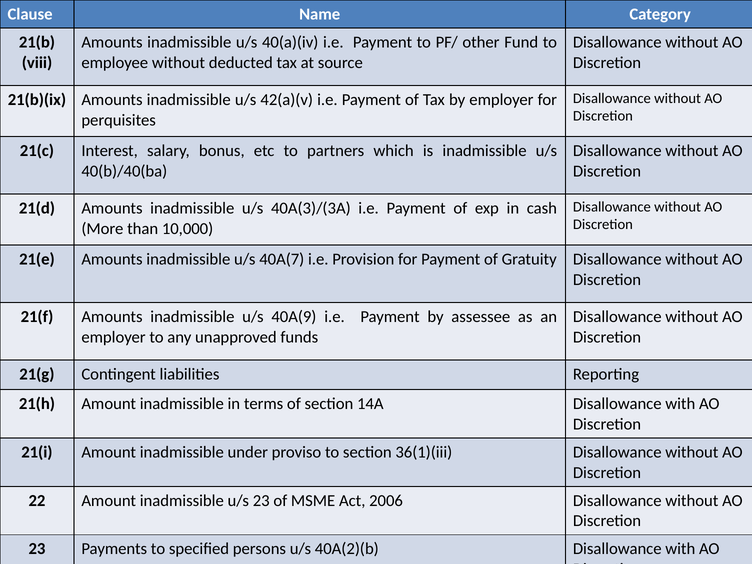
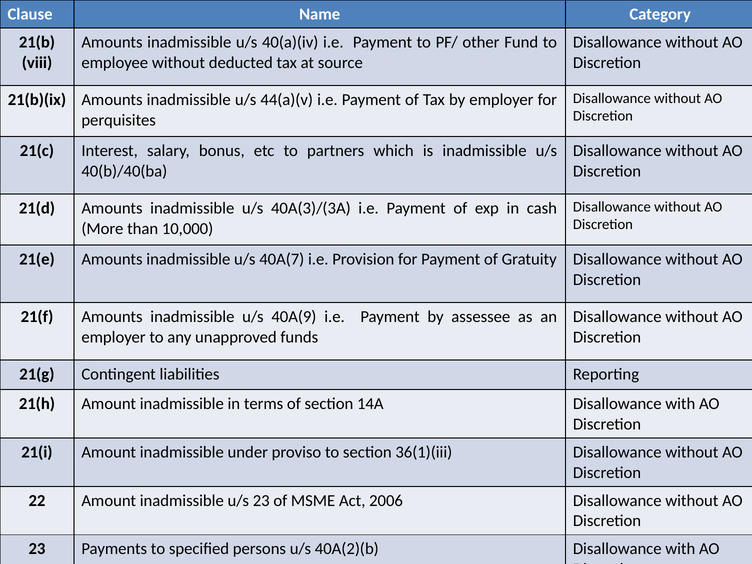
42(a)(v: 42(a)(v -> 44(a)(v (287, 100)
